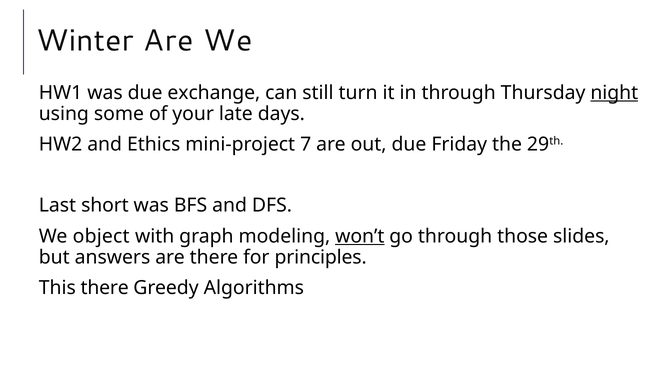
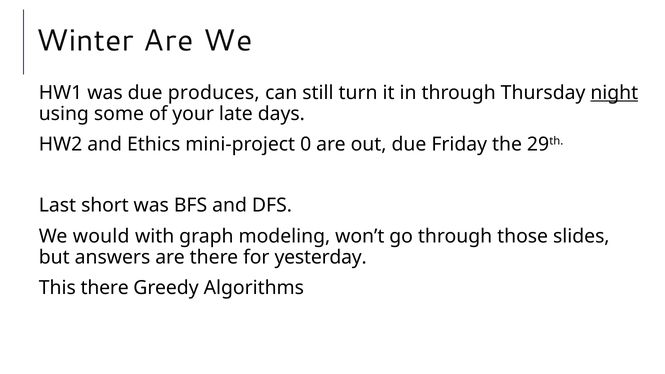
exchange: exchange -> produces (214, 93)
7: 7 -> 0 (306, 144)
object: object -> would (101, 236)
won’t underline: present -> none (360, 236)
principles: principles -> yesterday (321, 257)
